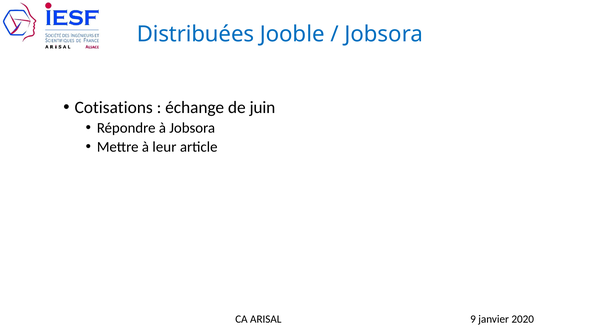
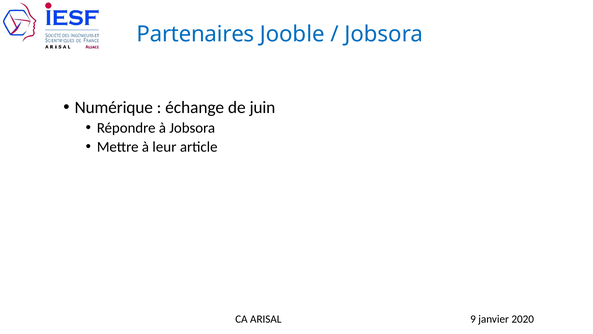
Distribuées: Distribuées -> Partenaires (195, 34)
Cotisations: Cotisations -> Numérique (114, 107)
